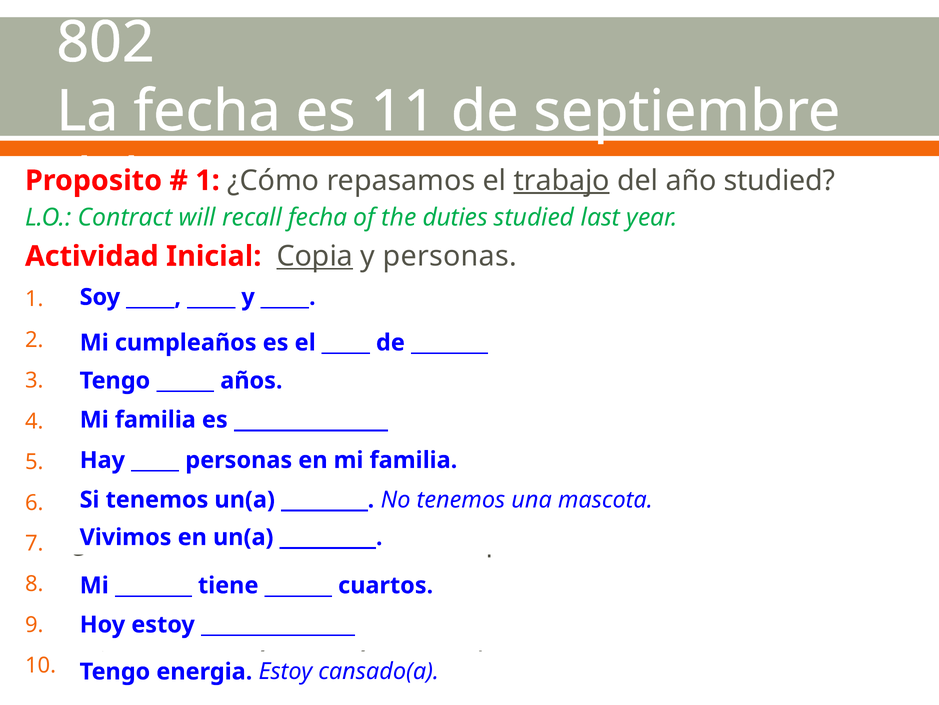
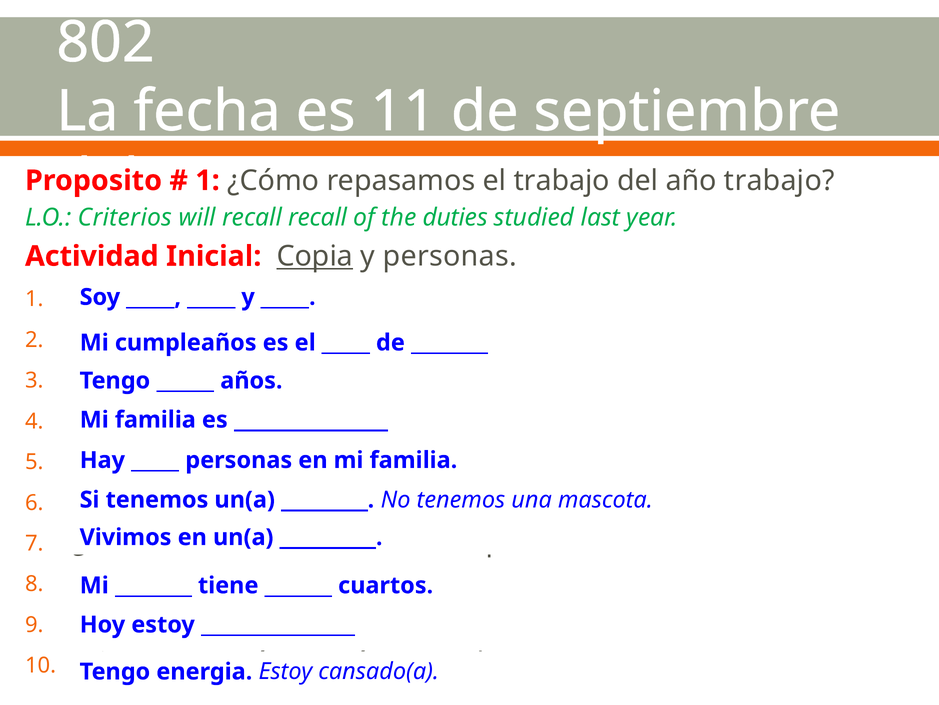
trabajo underline: present -> none (562, 180)
año studied: studied -> trabajo (779, 180)
Contract: Contract -> Criterios (125, 217)
fecha: fecha -> recall (318, 217)
